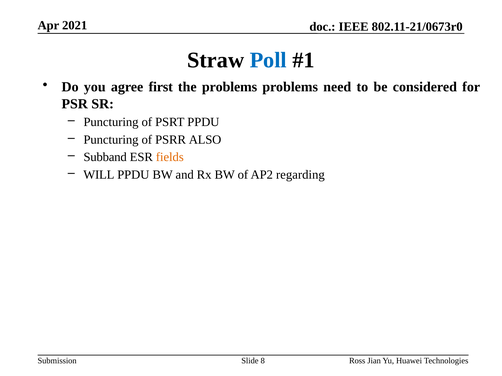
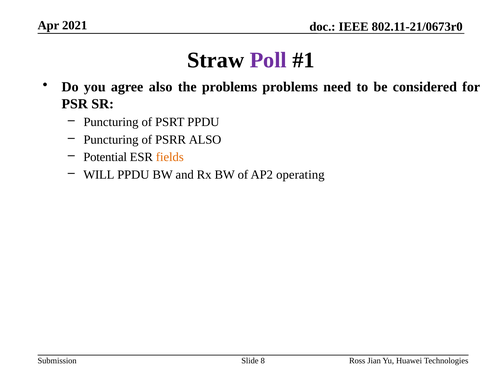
Poll colour: blue -> purple (268, 60)
agree first: first -> also (161, 87)
Subband: Subband -> Potential (105, 157)
regarding: regarding -> operating (300, 175)
